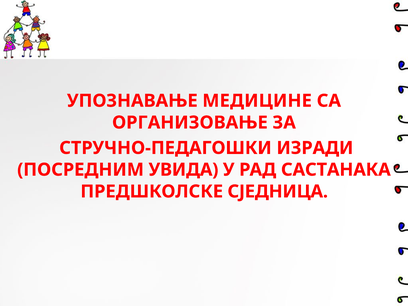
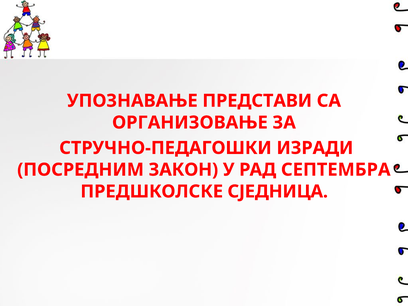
МЕДИЦИНЕ: МЕДИЦИНЕ -> ПРЕДСТАВИ (257, 101)
УВИДА: УВИДА -> ЗАКОН (183, 170)
САСТАНАКА: САСТАНАКА -> СЕПТЕМБРА (336, 170)
